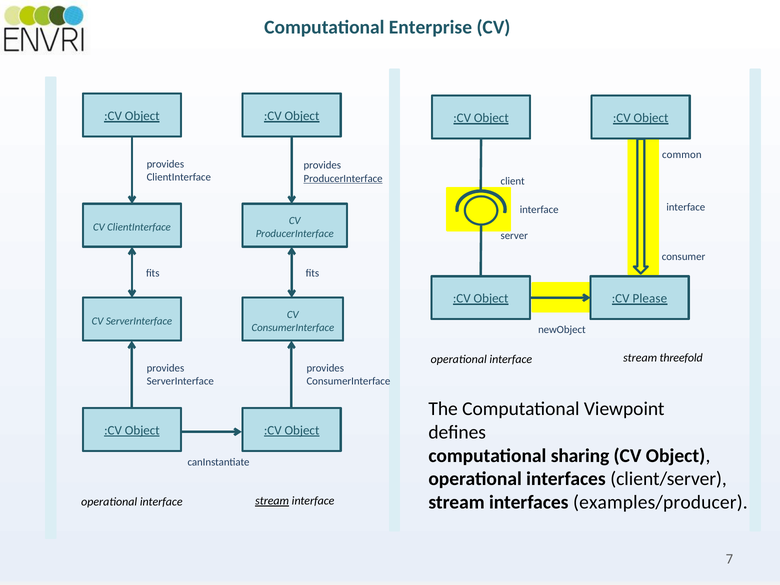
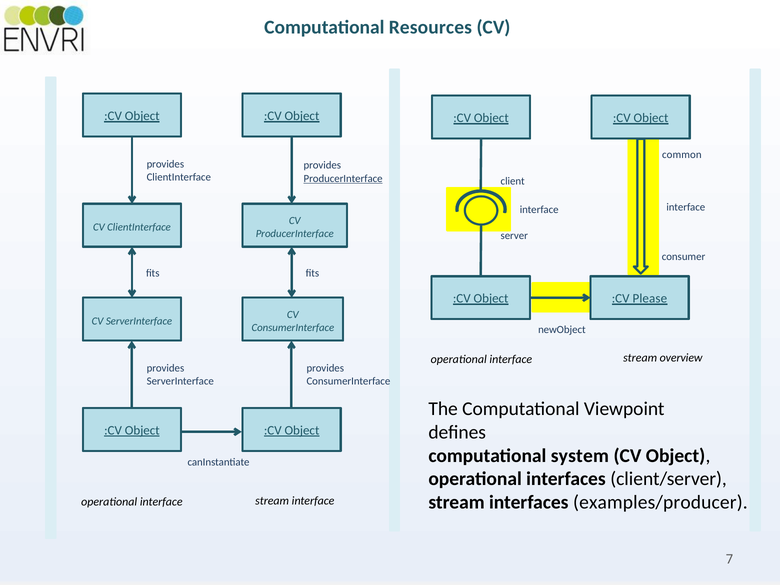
Enterprise: Enterprise -> Resources (430, 27)
threefold: threefold -> overview (681, 358)
sharing: sharing -> system (580, 456)
stream underline: present -> none (272, 501)
